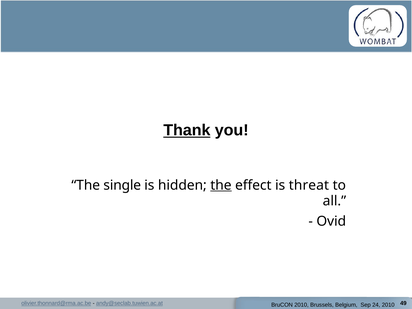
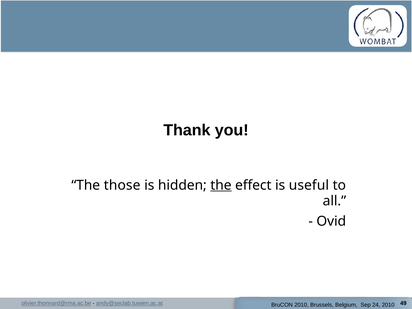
Thank underline: present -> none (187, 130)
single: single -> those (122, 185)
threat: threat -> useful (309, 185)
